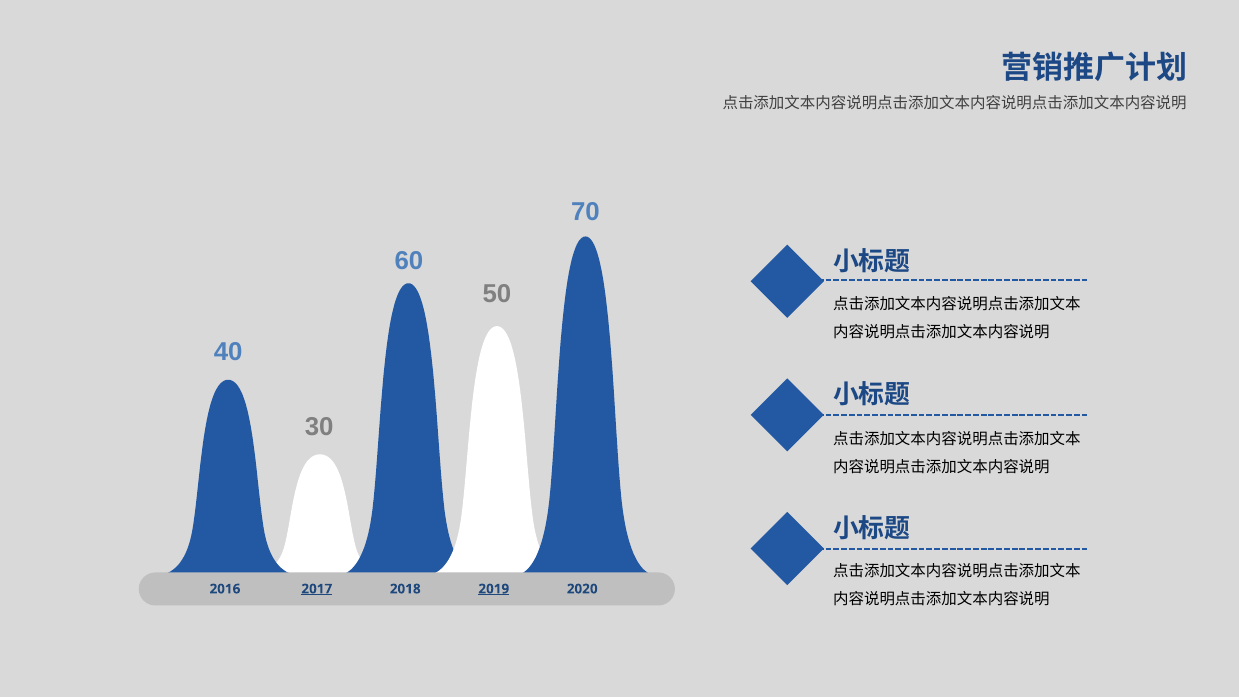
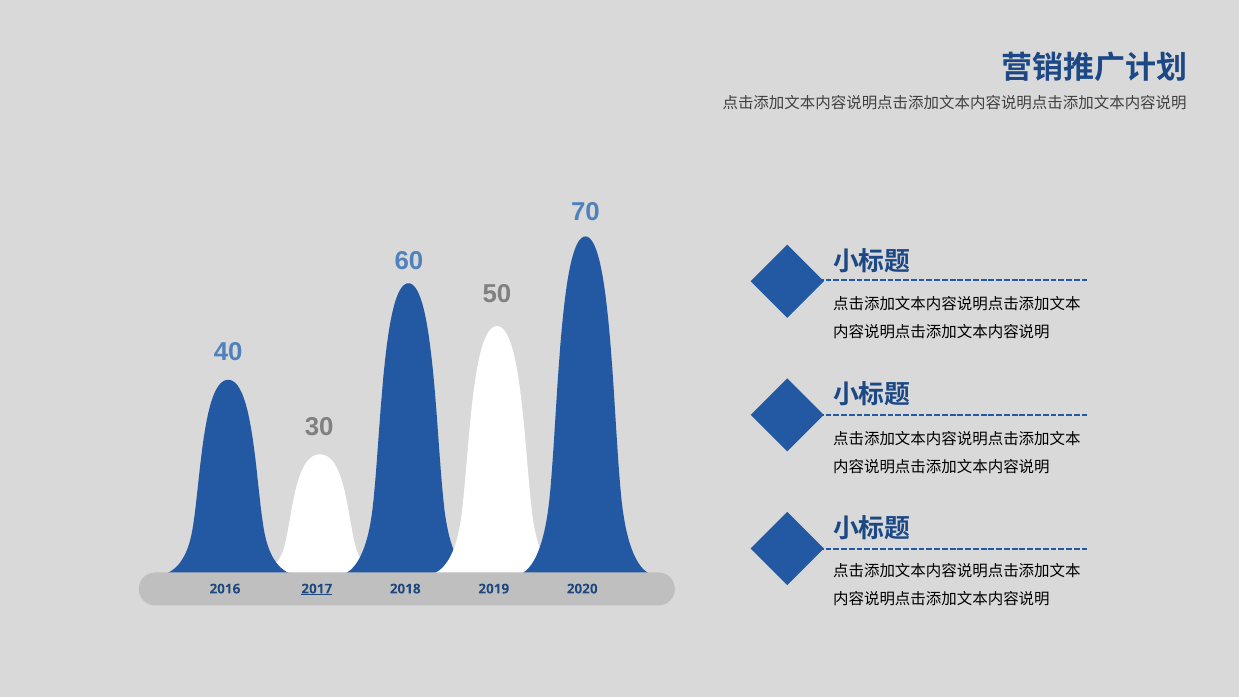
2019 underline: present -> none (494, 589)
